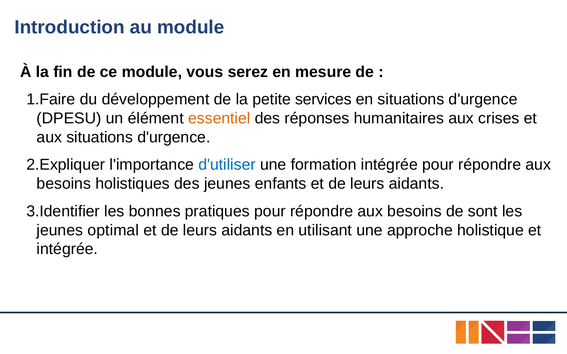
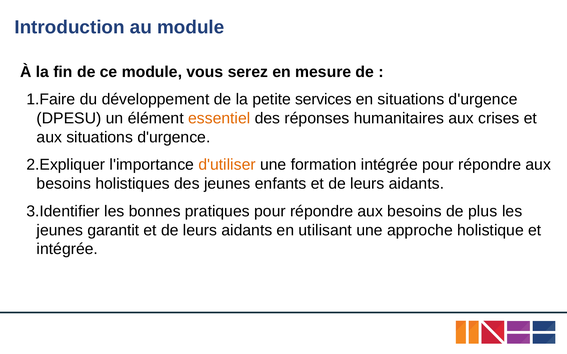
d'utiliser colour: blue -> orange (227, 165)
sont: sont -> plus (483, 211)
optimal: optimal -> garantit (113, 230)
